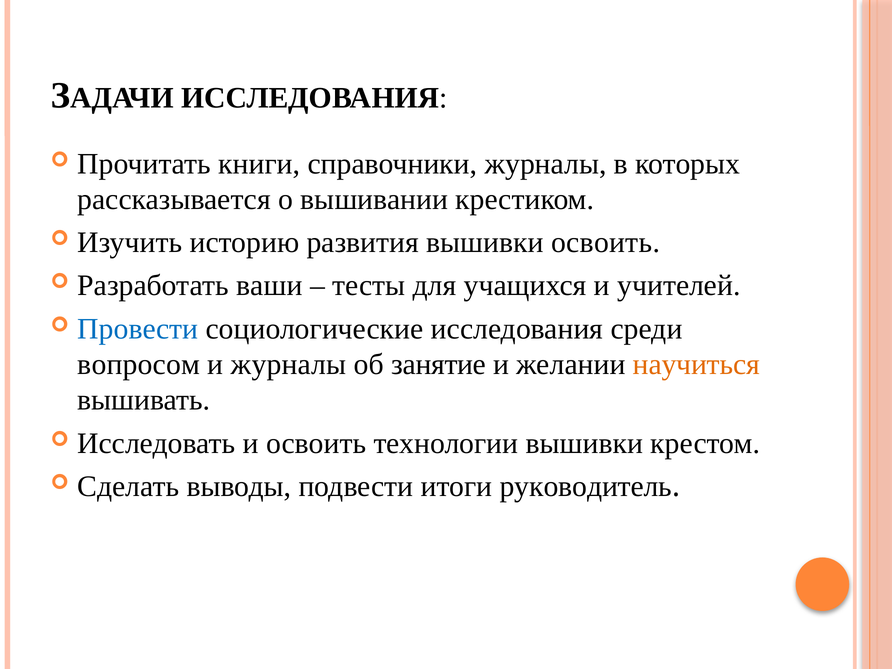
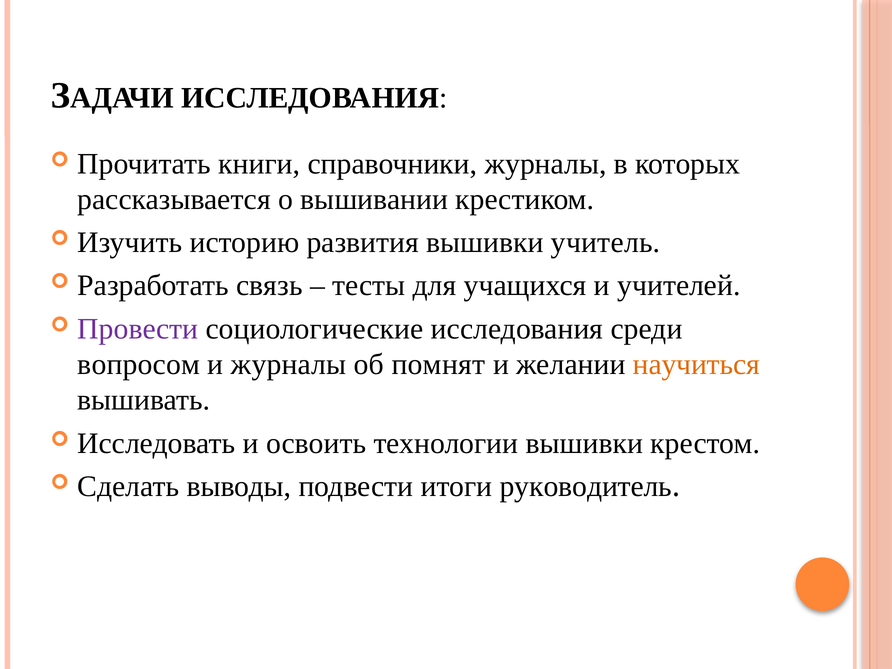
вышивки освоить: освоить -> учитель (606, 243)
ваши: ваши -> связь (269, 286)
Провести colour: blue -> purple (138, 329)
занятие: занятие -> помнят (438, 364)
